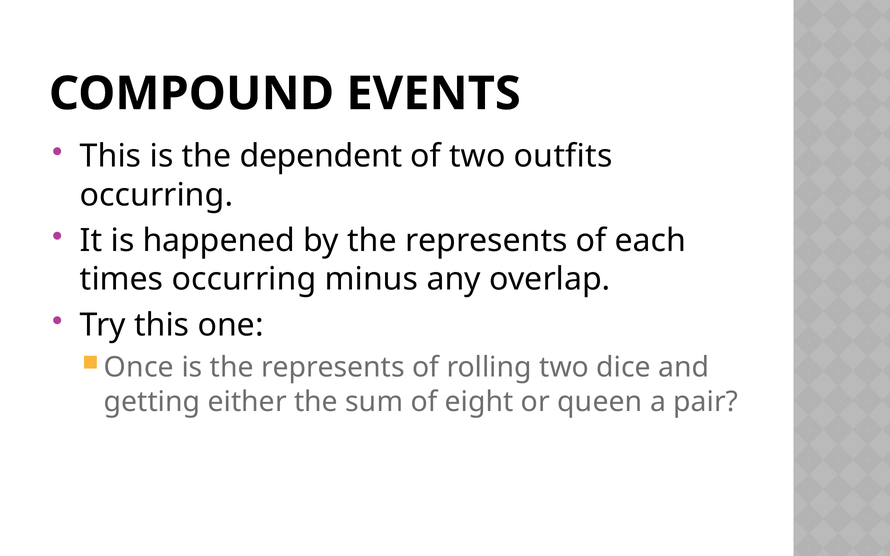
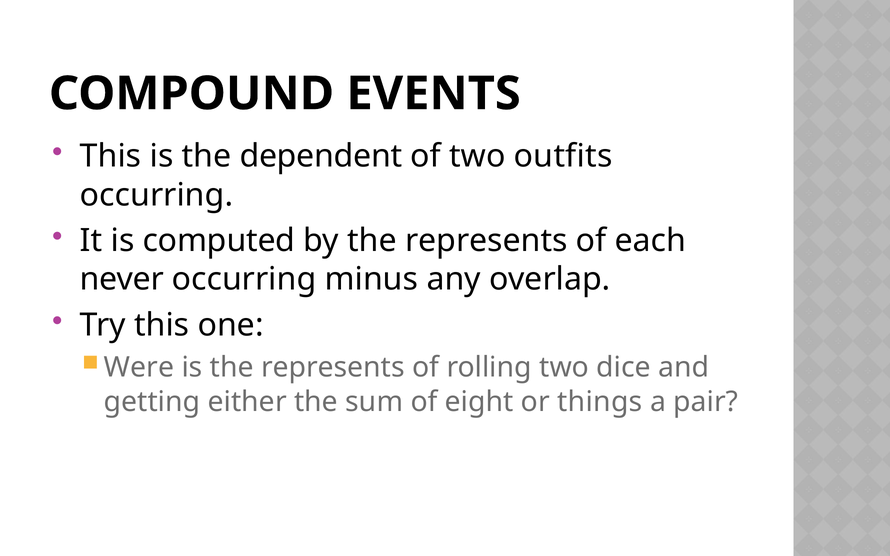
happened: happened -> computed (219, 241)
times: times -> never (122, 280)
Once: Once -> Were (139, 368)
queen: queen -> things (600, 402)
